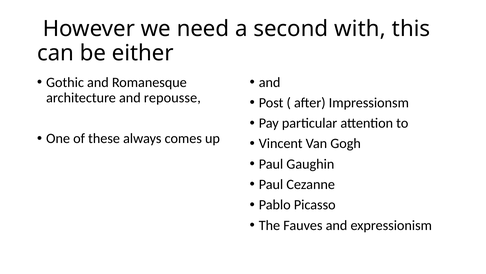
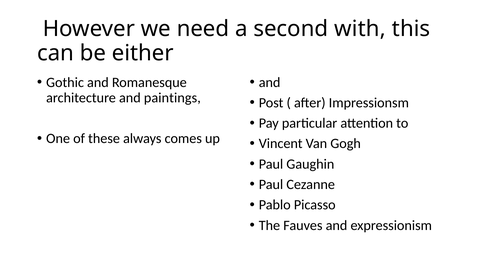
repousse: repousse -> paintings (172, 97)
